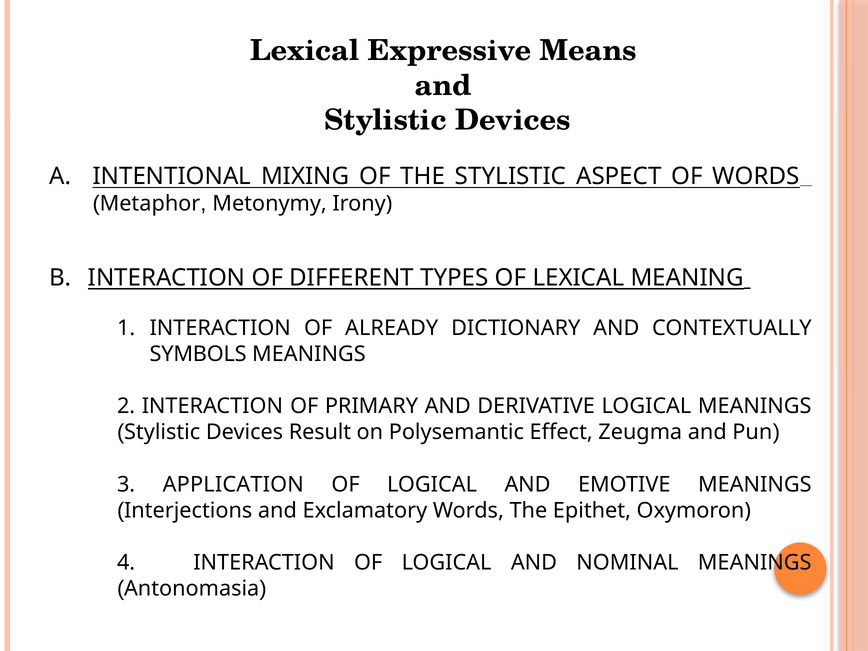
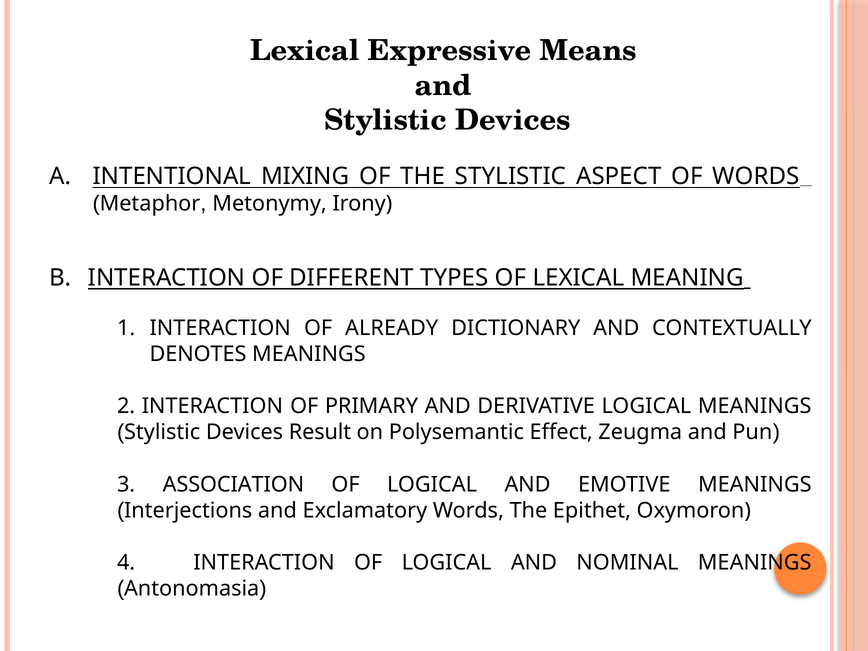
SYMBOLS: SYMBOLS -> DENOTES (198, 354)
APPLICATION: APPLICATION -> ASSOCIATION (233, 484)
